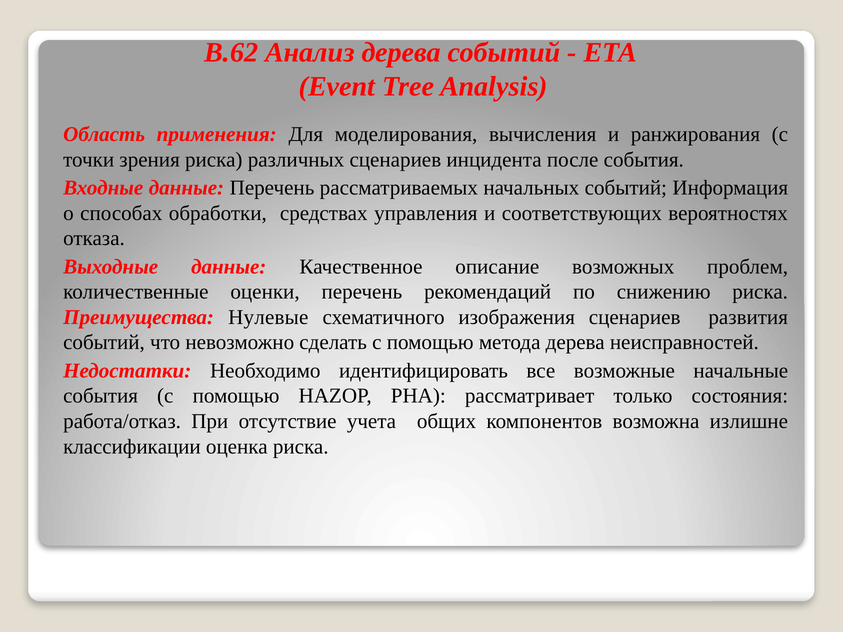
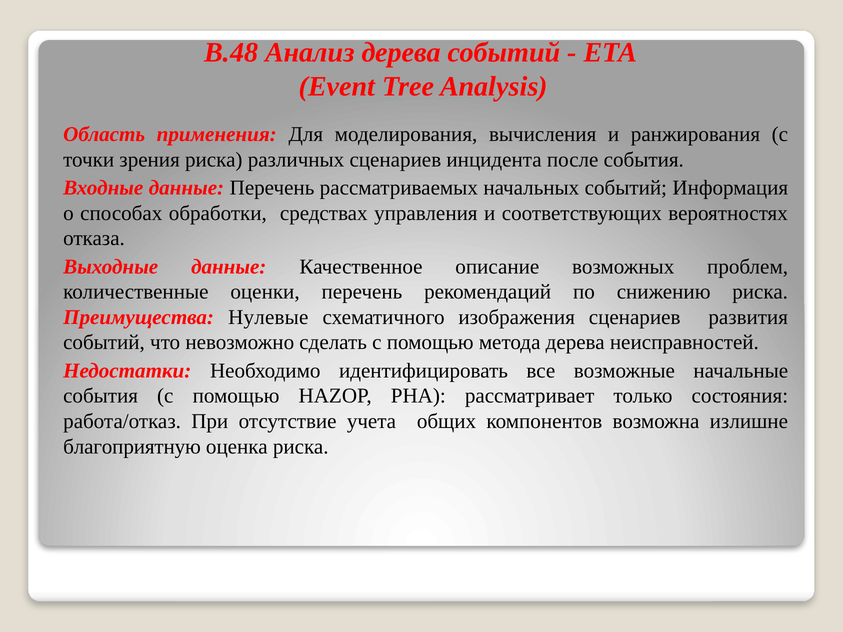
B.62: B.62 -> B.48 (231, 53)
классификации: классификации -> благоприятную (132, 447)
